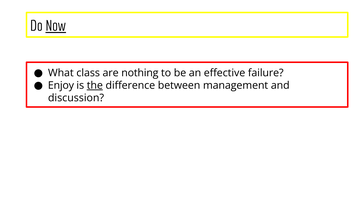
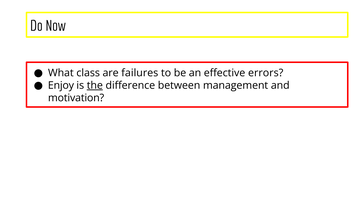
Now underline: present -> none (56, 26)
nothing: nothing -> failures (140, 73)
failure: failure -> errors (266, 73)
discussion: discussion -> motivation (76, 98)
